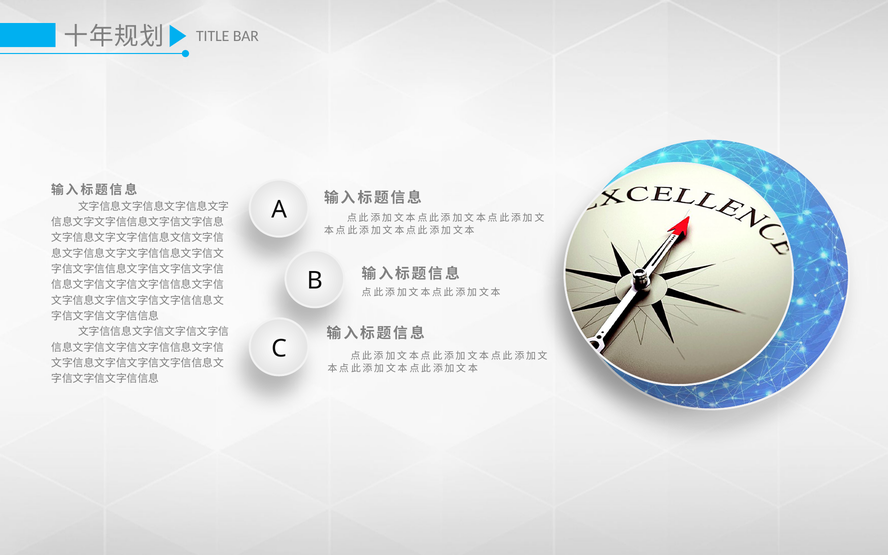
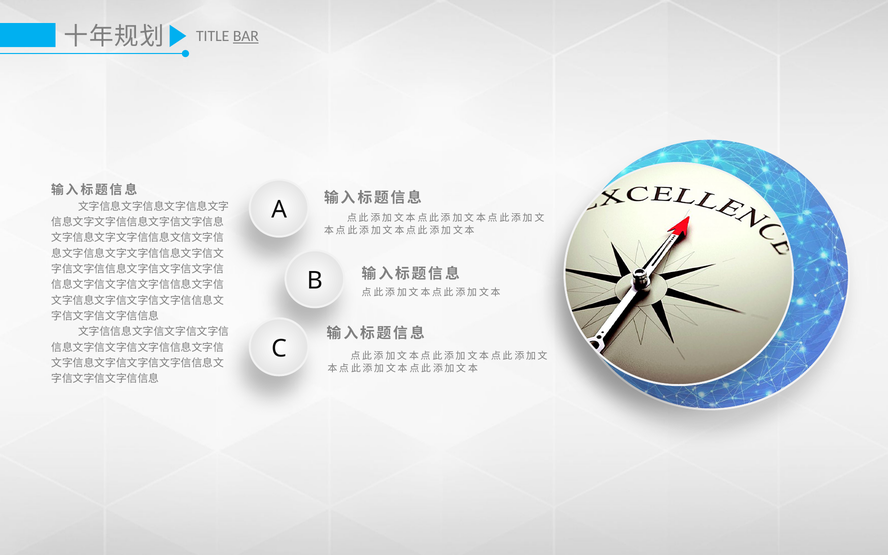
BAR underline: none -> present (246, 36)
